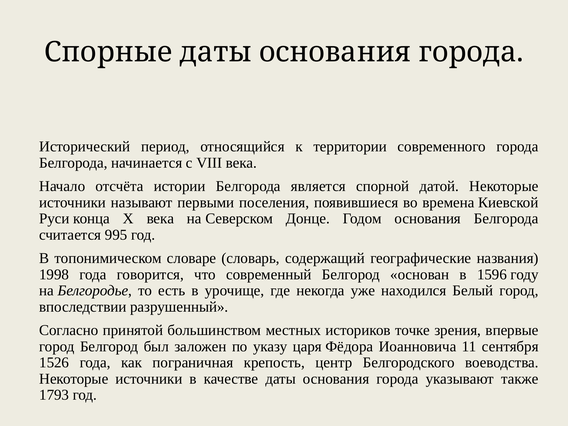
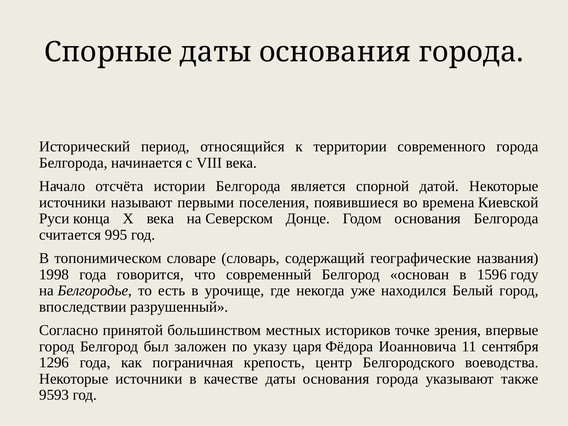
1526: 1526 -> 1296 (54, 363)
1793: 1793 -> 9593 (54, 395)
